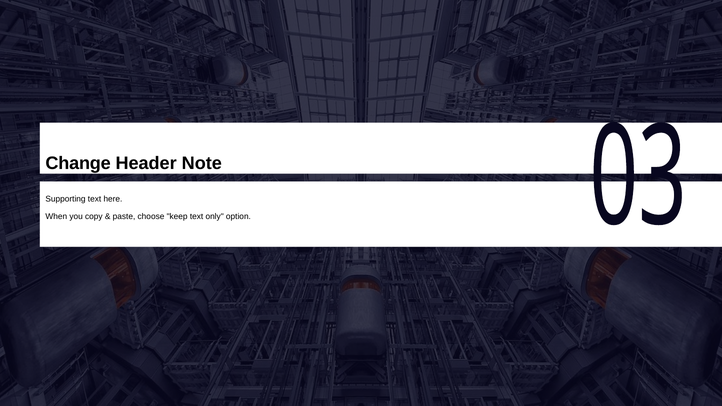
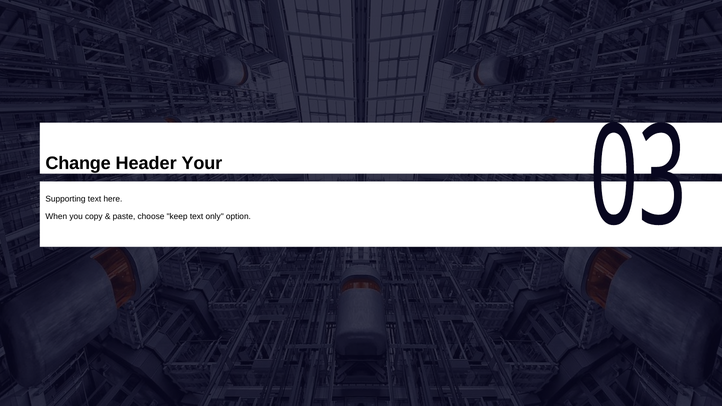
Note: Note -> Your (202, 163)
